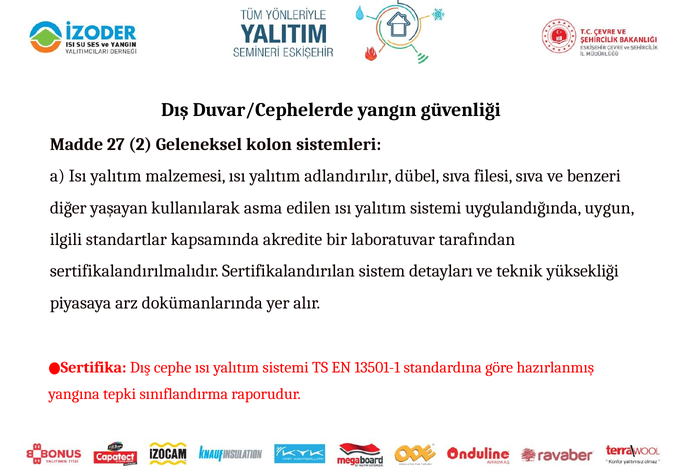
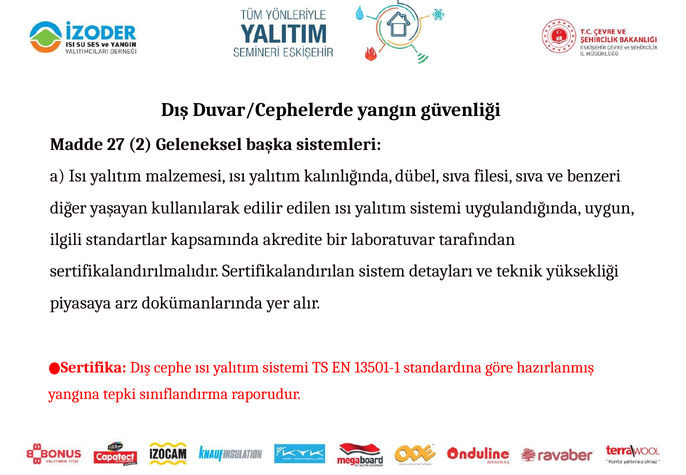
kolon: kolon -> başka (269, 144)
adlandırılır: adlandırılır -> kalınlığında (348, 176)
asma: asma -> edilir (263, 208)
